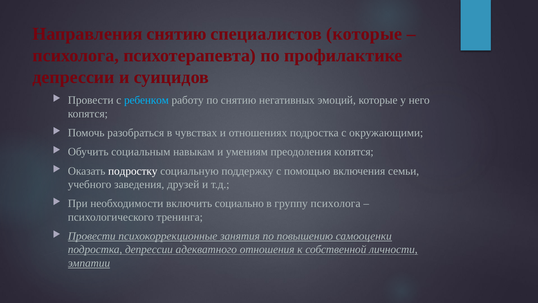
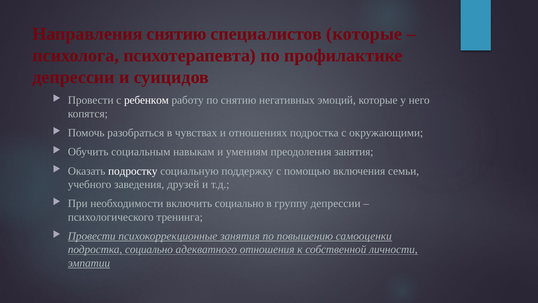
ребенком colour: light blue -> white (146, 100)
преодоления копятся: копятся -> занятия (354, 152)
группу психолога: психолога -> депрессии (336, 203)
подростка депрессии: депрессии -> социально (149, 249)
